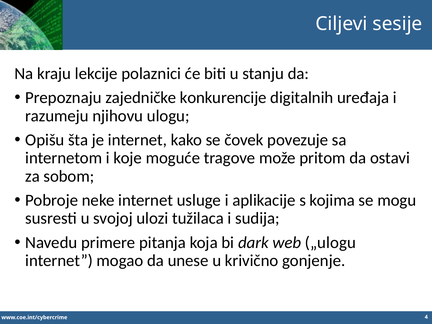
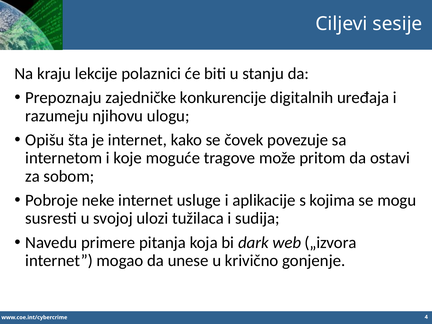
„ulogu: „ulogu -> „izvora (331, 243)
